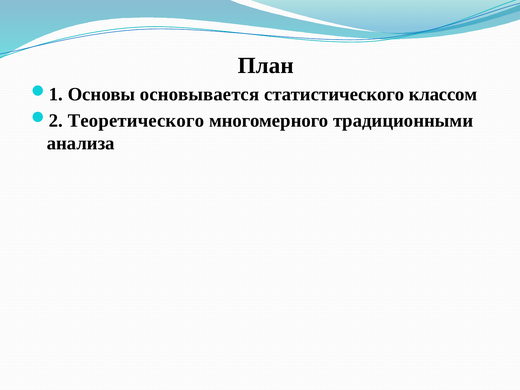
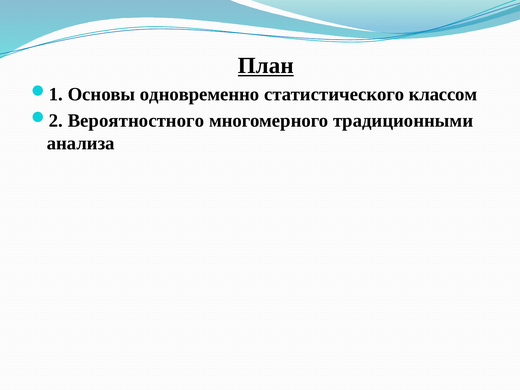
План underline: none -> present (266, 66)
основывается: основывается -> одновременно (200, 94)
Теоретического: Теоретического -> Вероятностного (136, 121)
